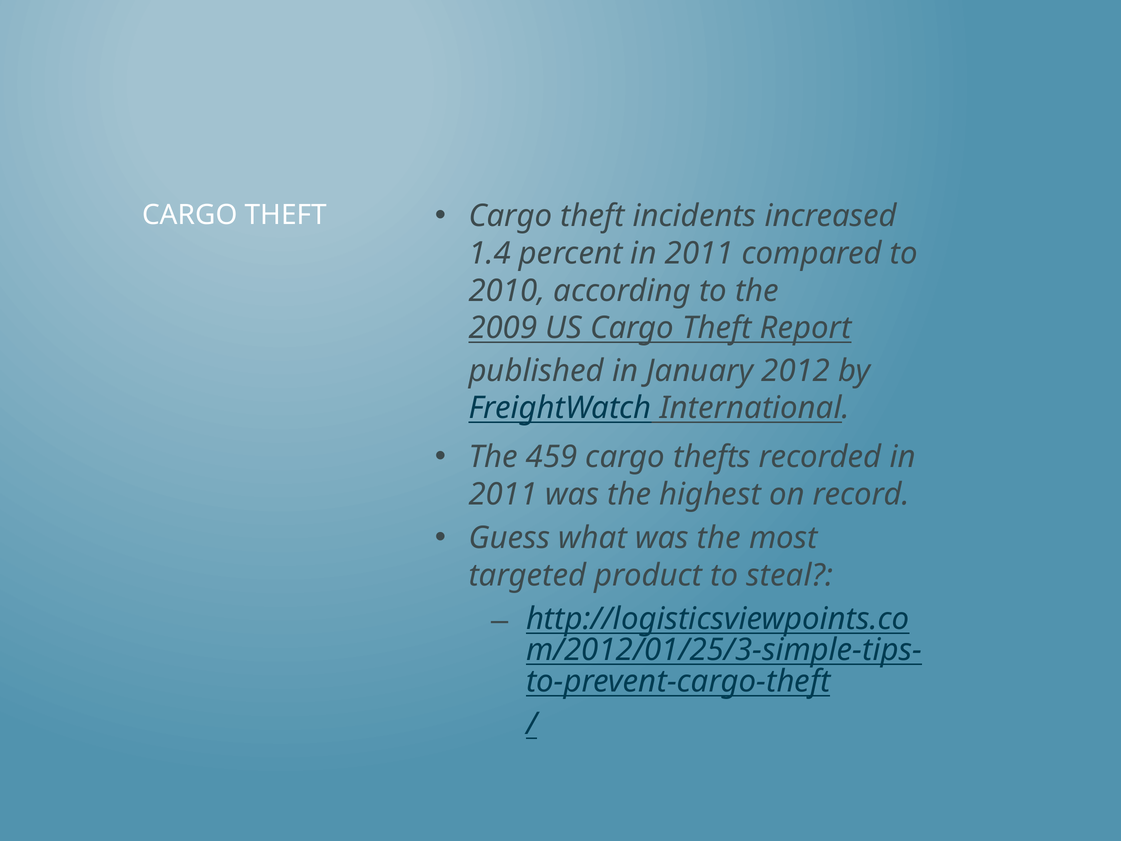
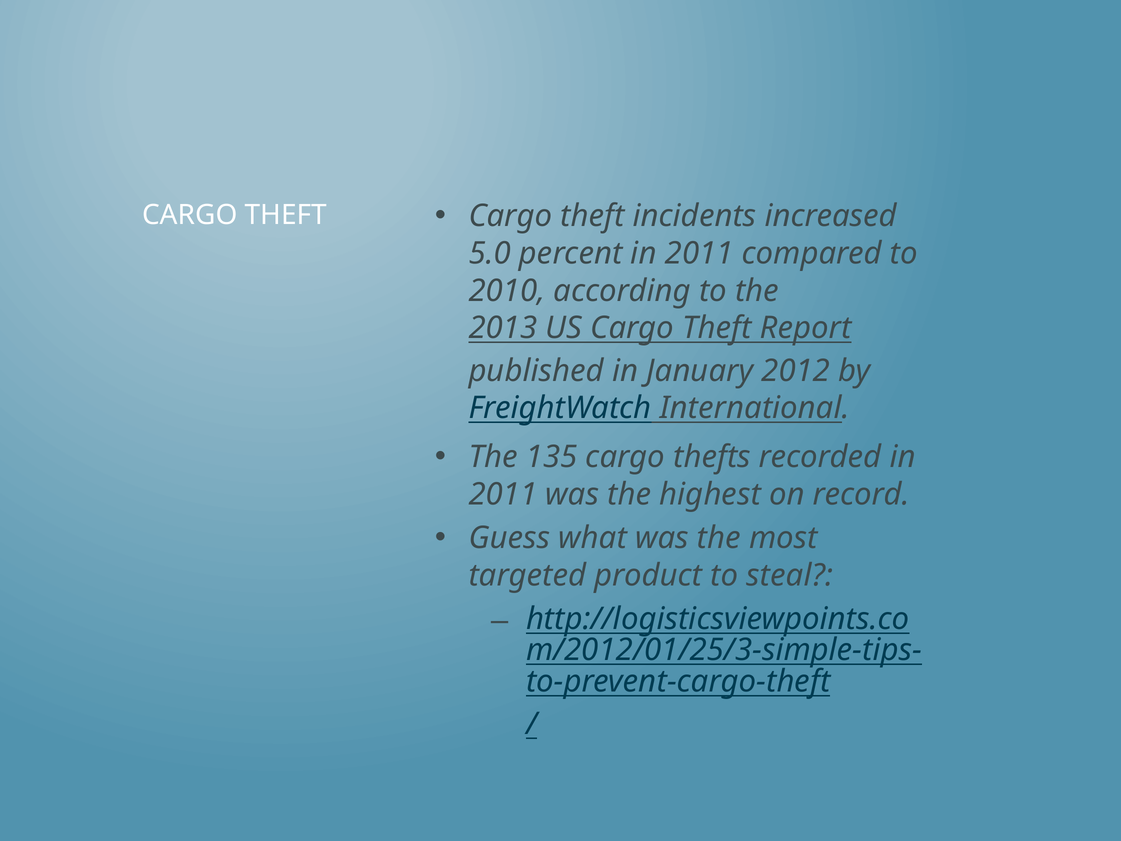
1.4: 1.4 -> 5.0 (490, 253)
2009: 2009 -> 2013 (503, 328)
459: 459 -> 135 (552, 457)
